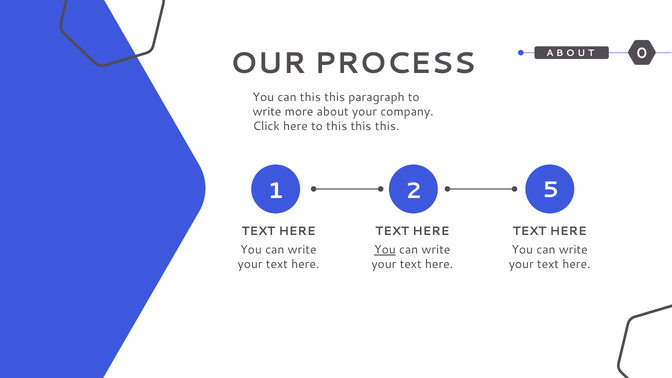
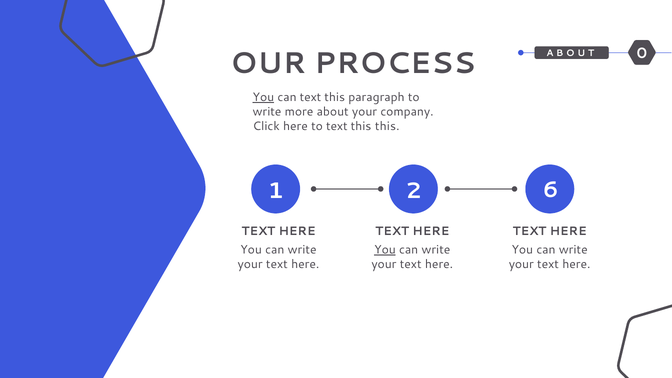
You underline: none -> present (263, 97)
can this: this -> text (311, 97)
to this: this -> text (337, 126)
2 5: 5 -> 6 (551, 190)
